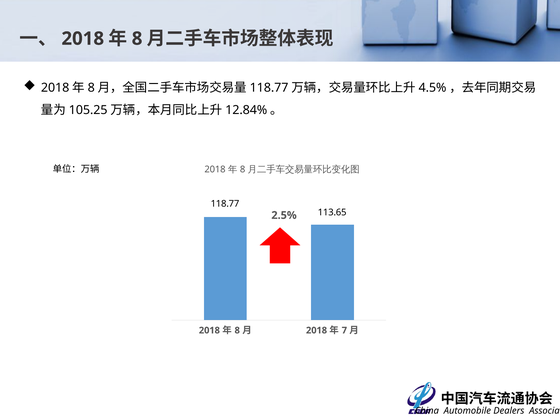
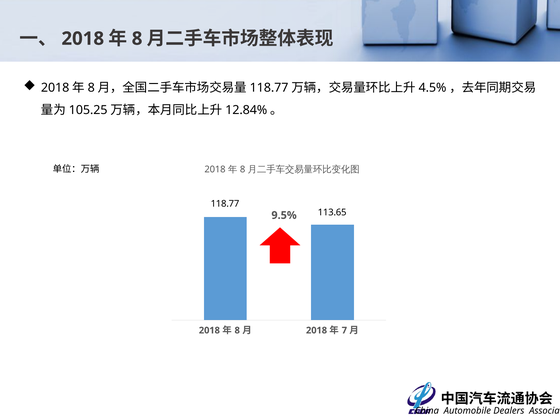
2.5%: 2.5% -> 9.5% (284, 215)
